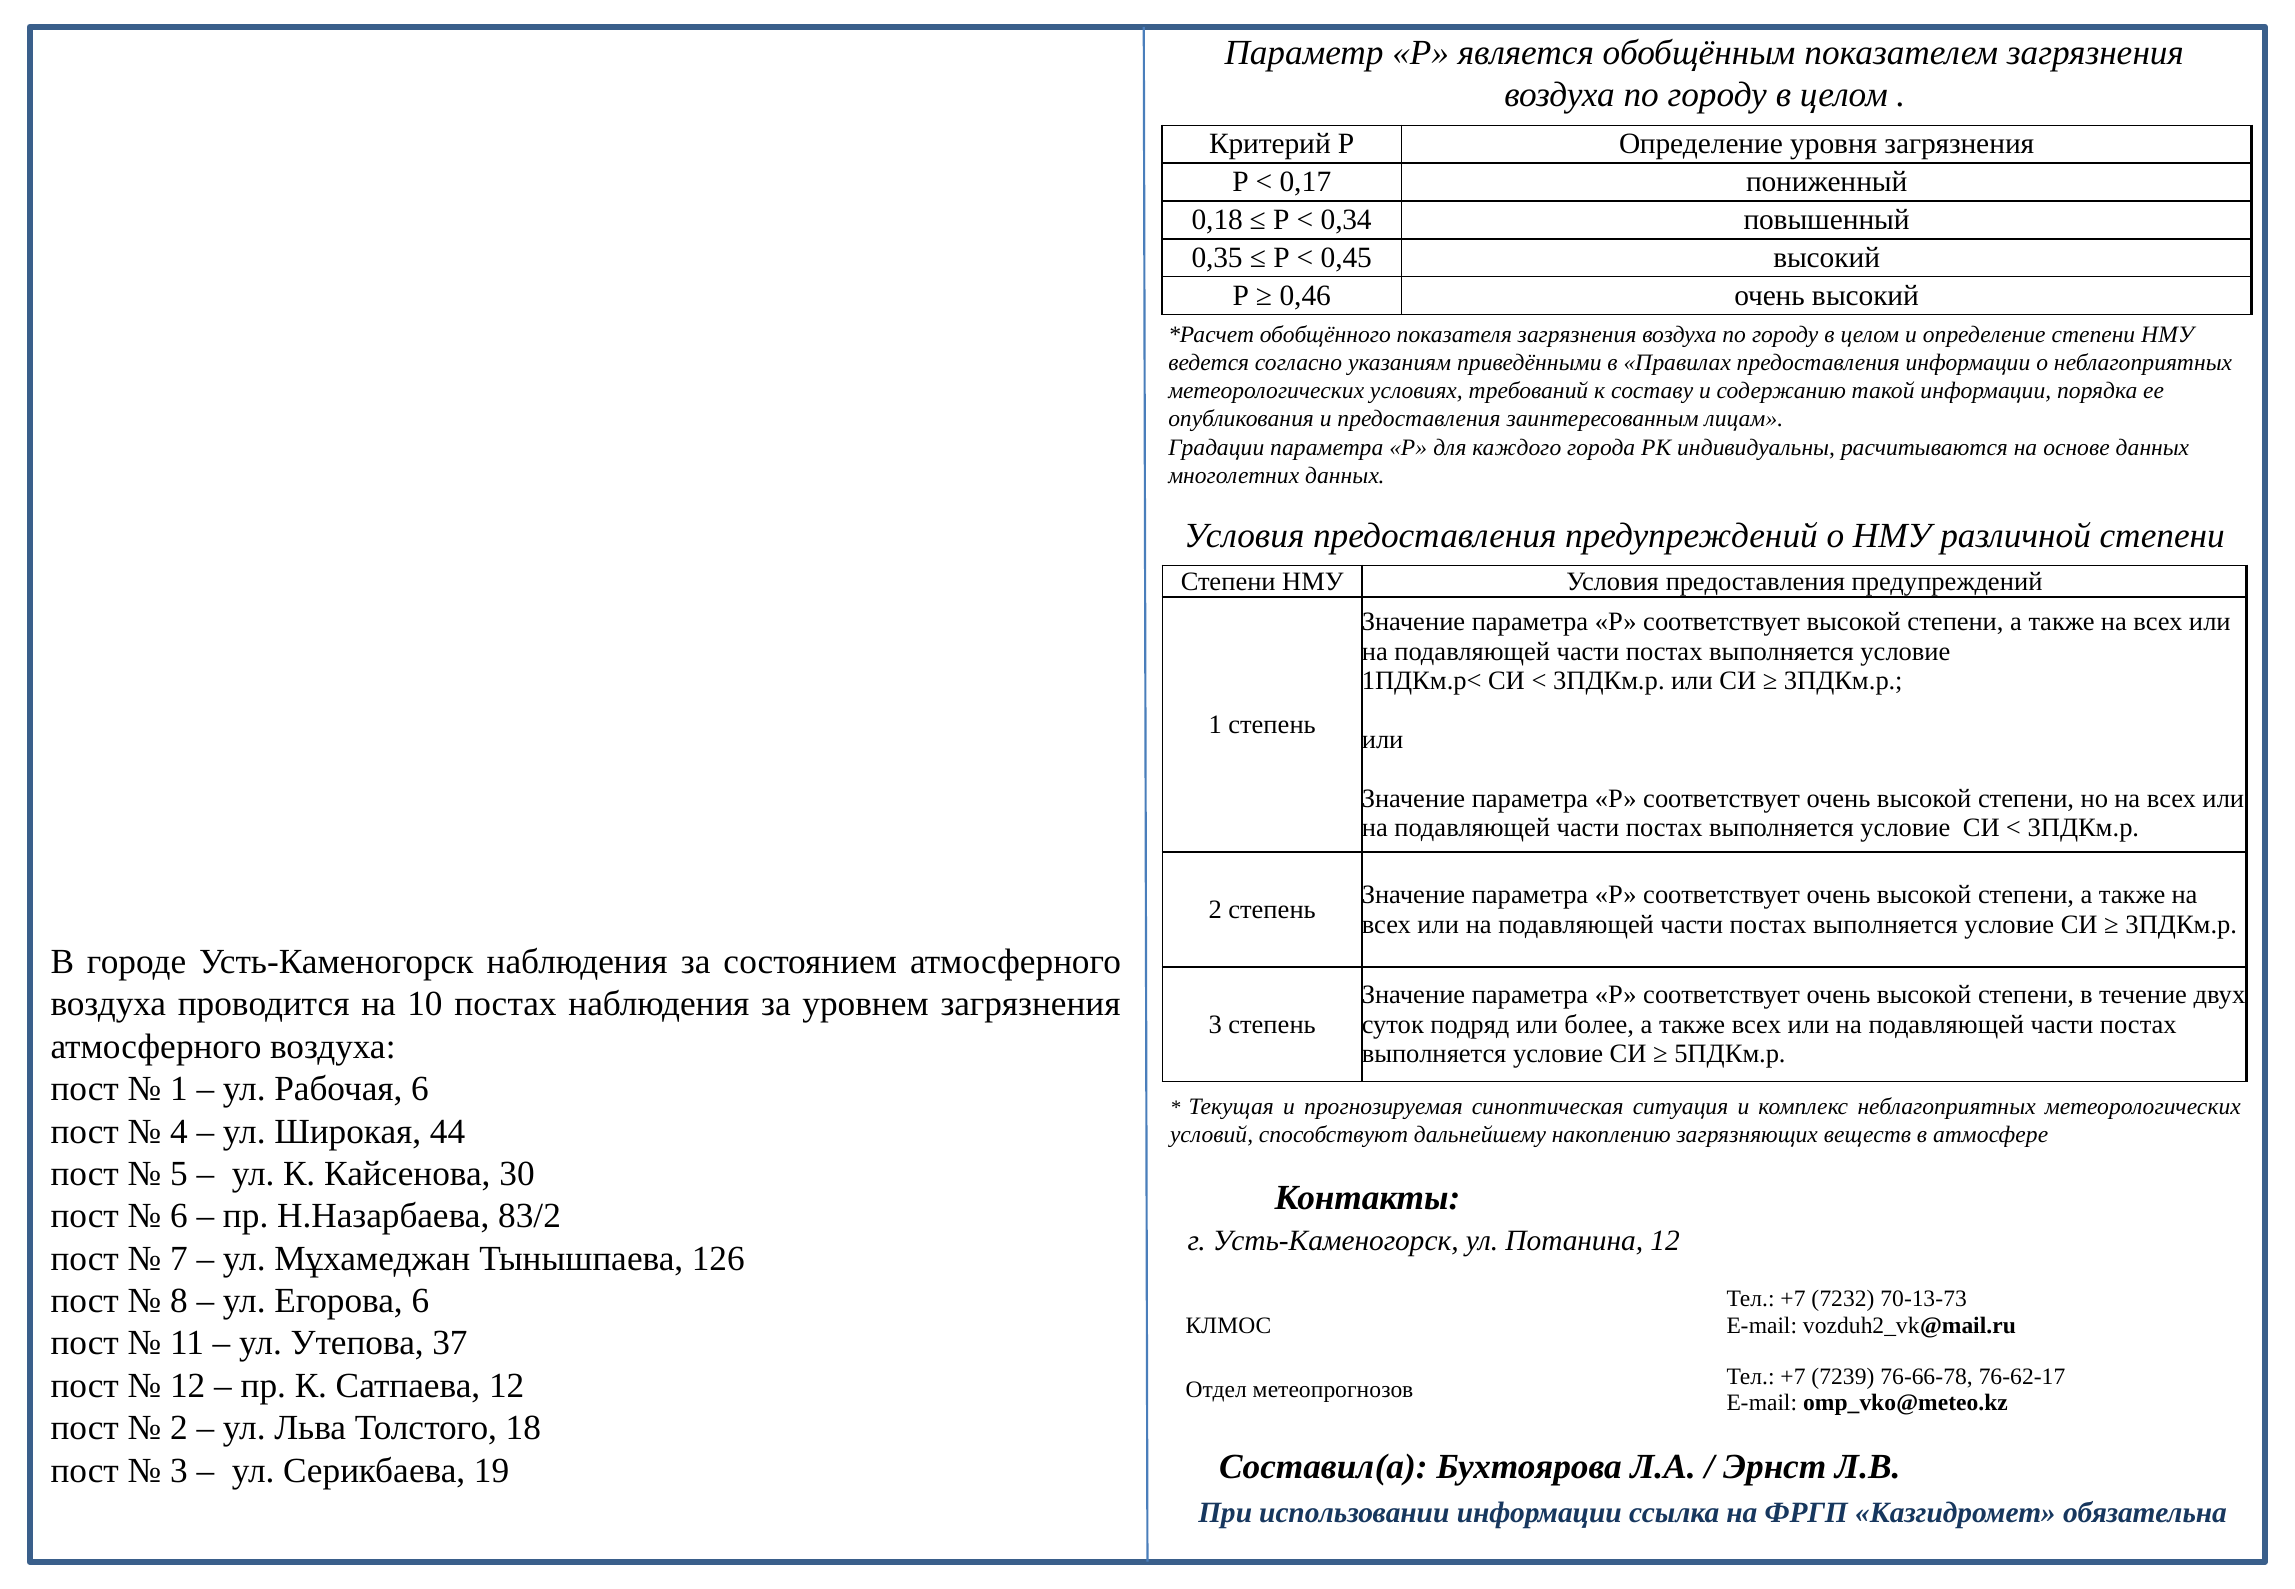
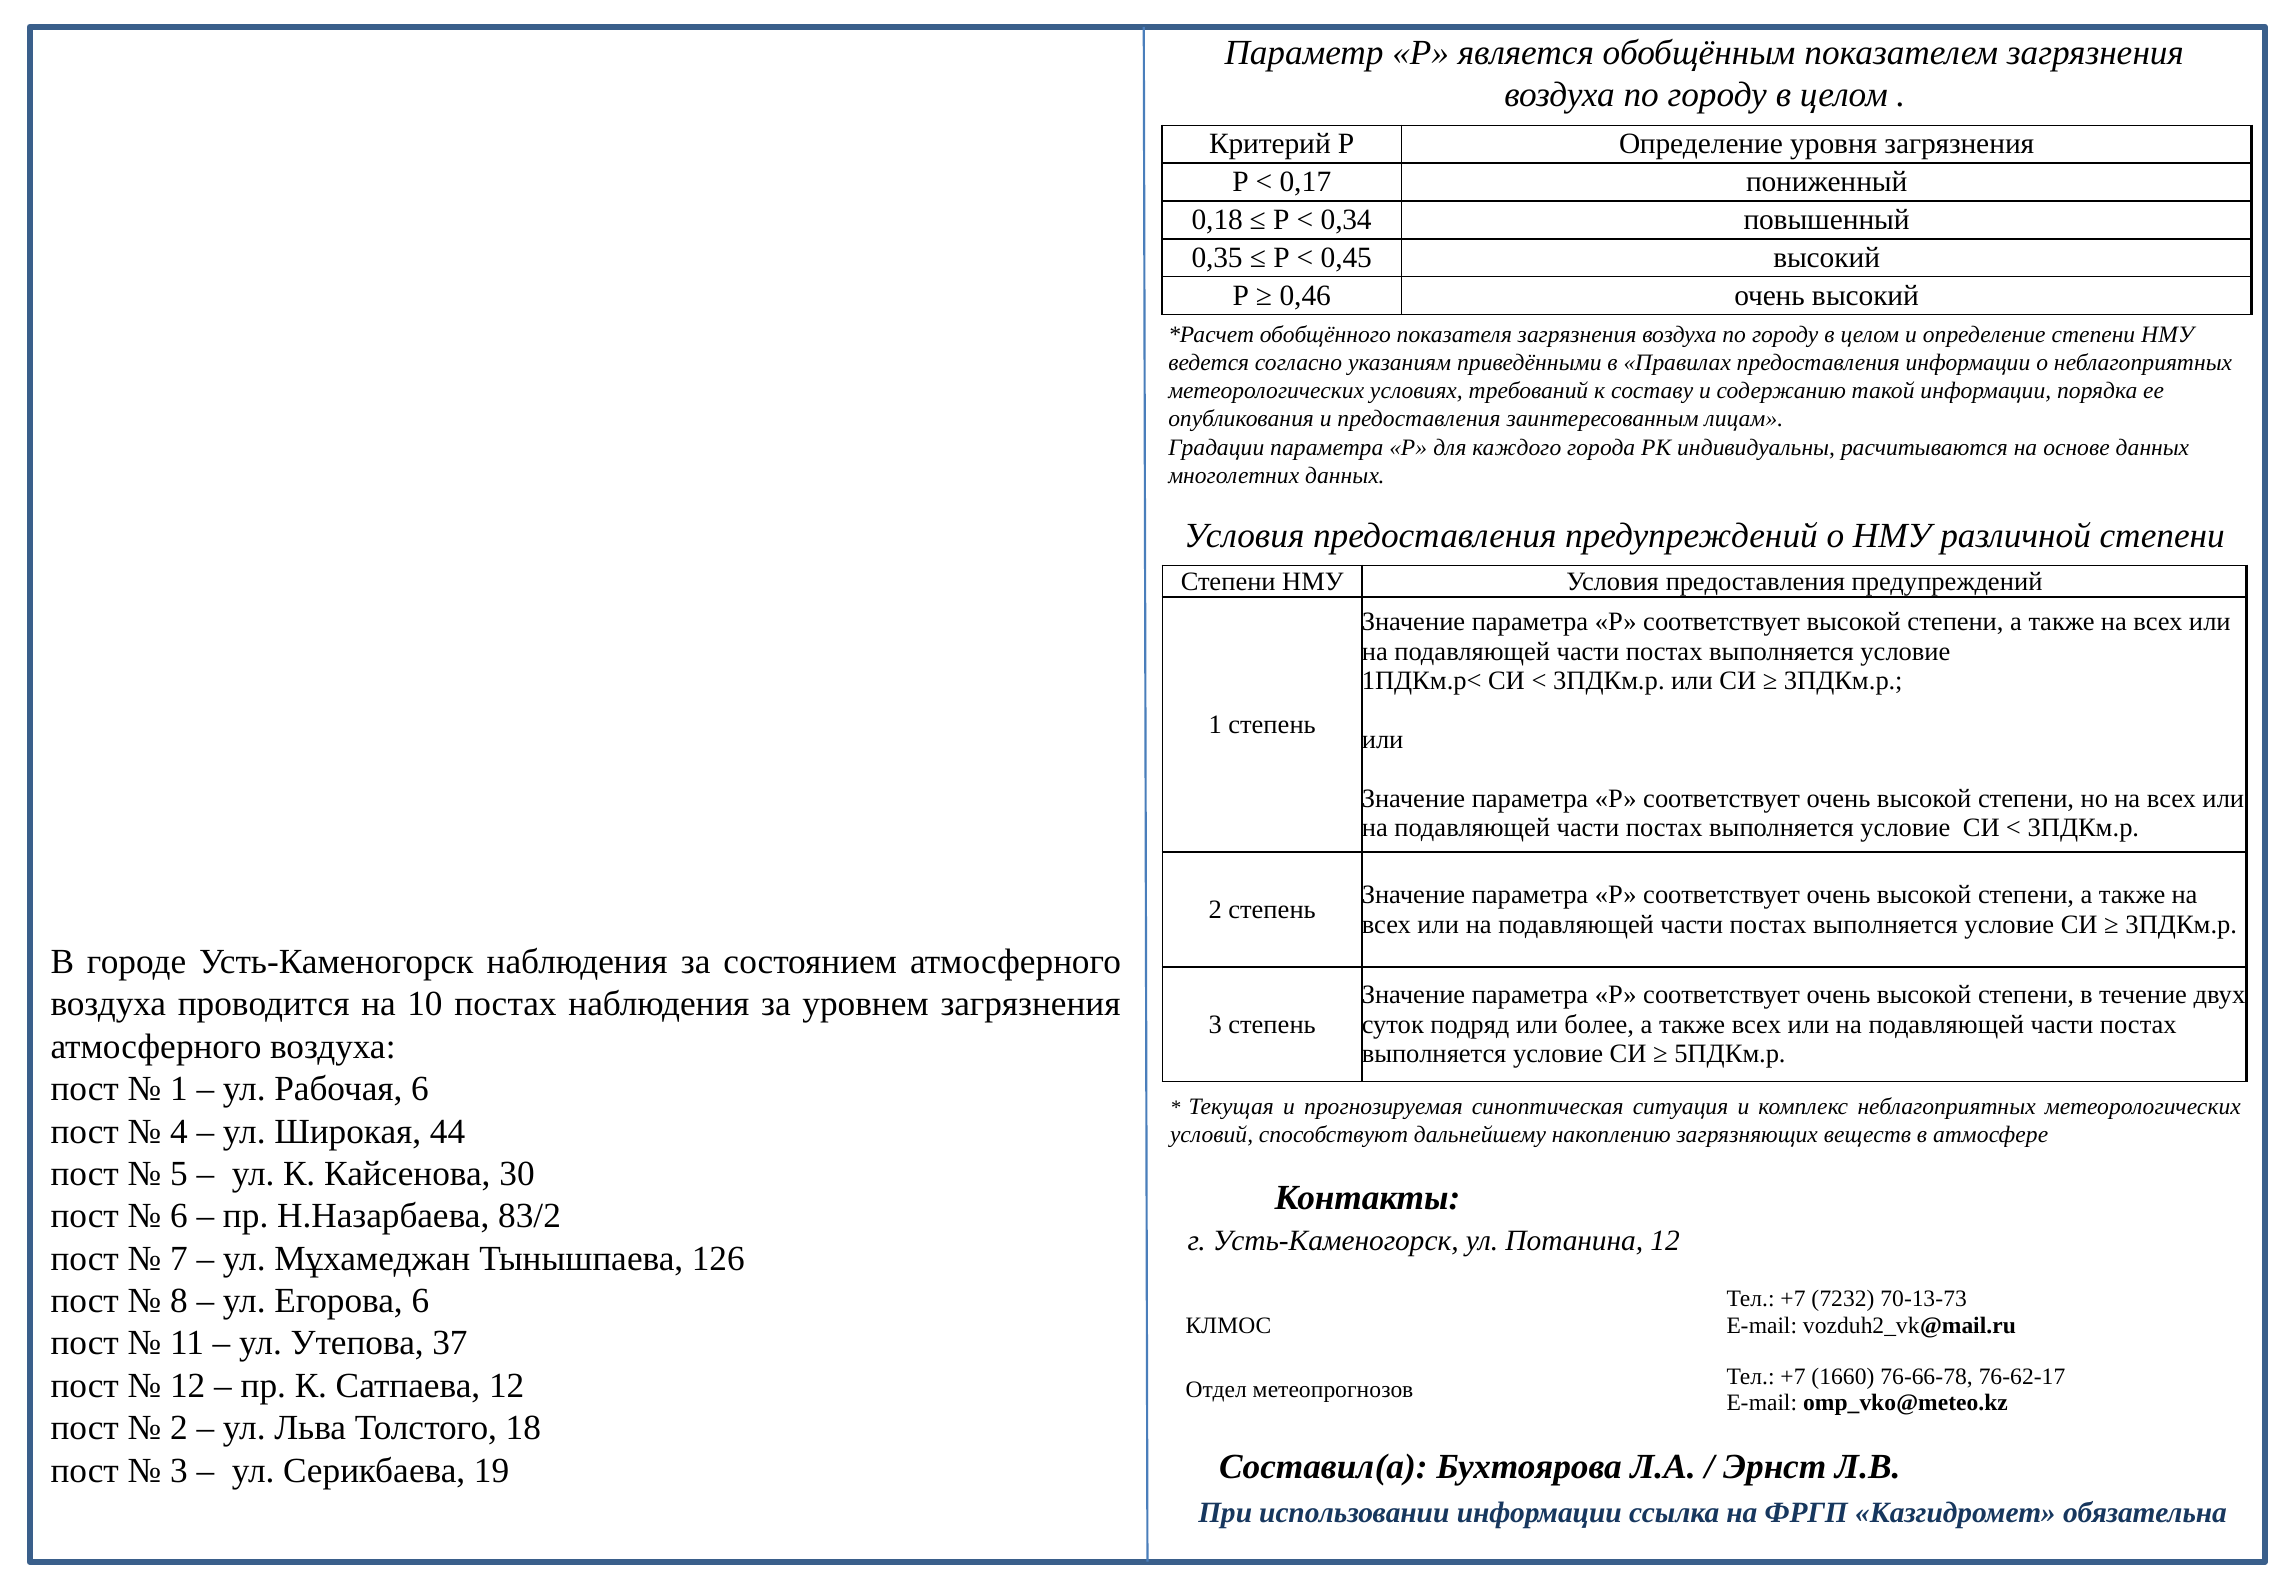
7239: 7239 -> 1660 (1843, 1377)
